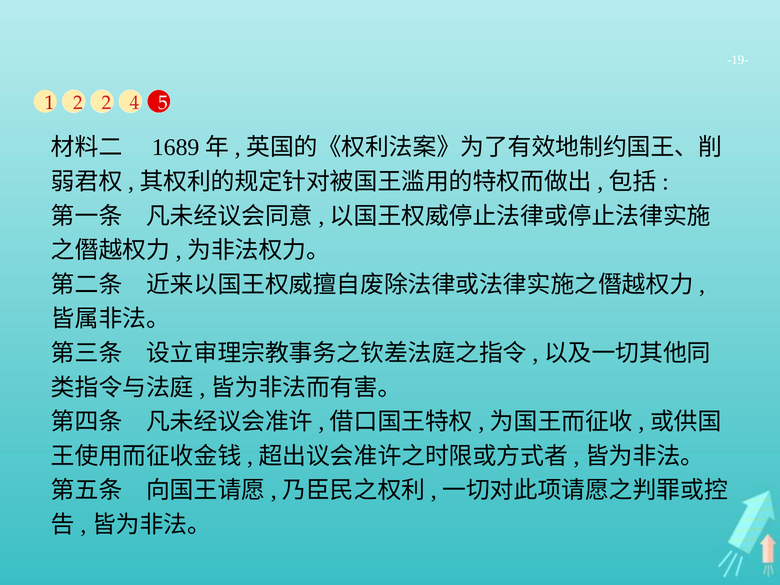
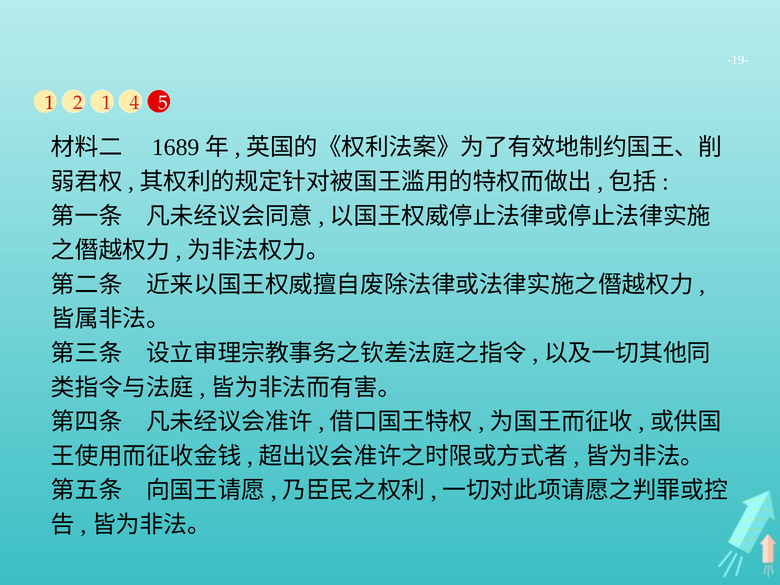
2 2: 2 -> 1 (106, 103)
